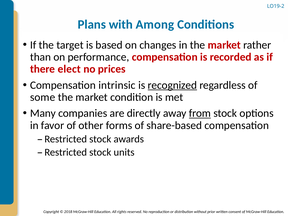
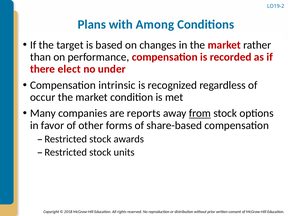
prices: prices -> under (112, 69)
recognized underline: present -> none (172, 85)
some: some -> occur (43, 97)
directly: directly -> reports (144, 113)
